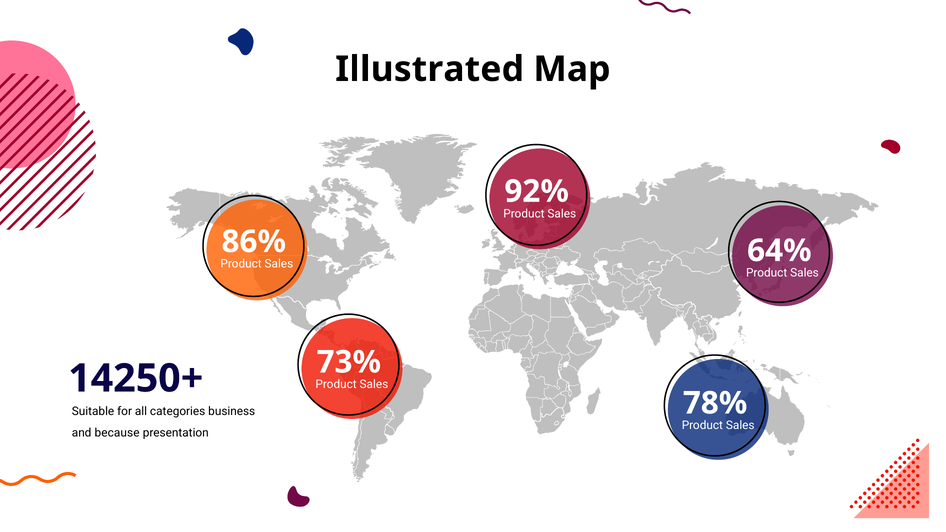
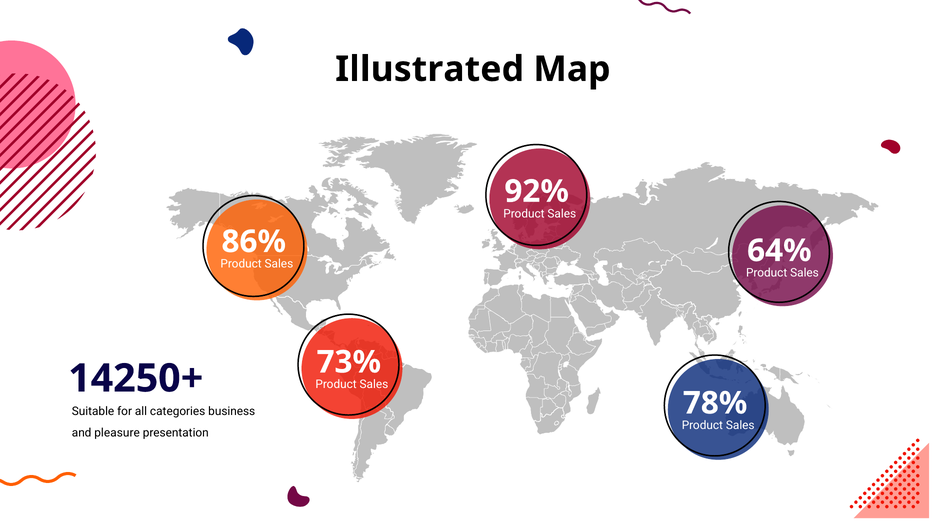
because: because -> pleasure (117, 433)
